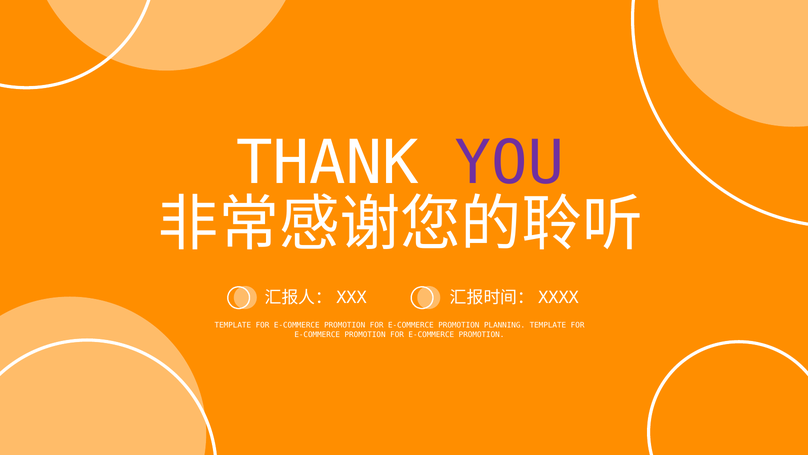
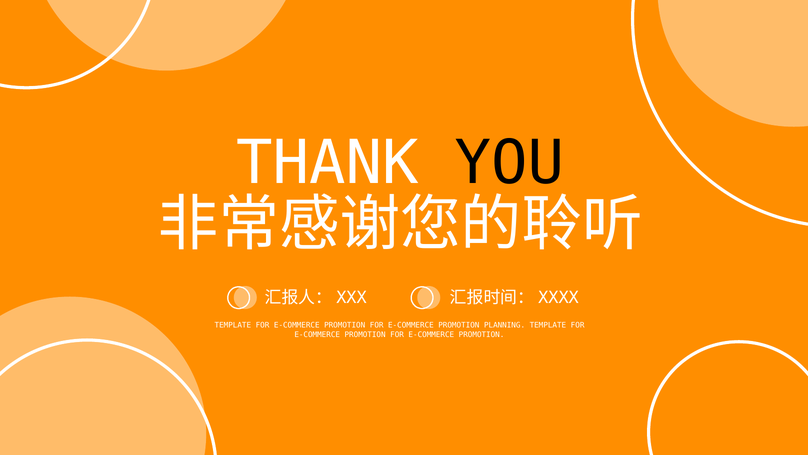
YOU colour: purple -> black (510, 163)
